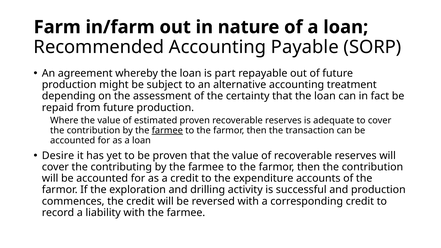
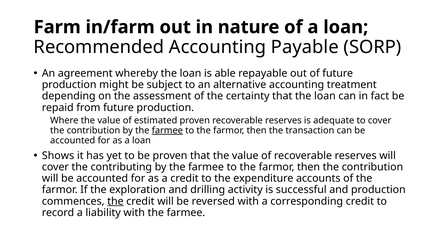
part: part -> able (225, 73)
Desire: Desire -> Shows (58, 156)
the underline: none -> present (115, 201)
